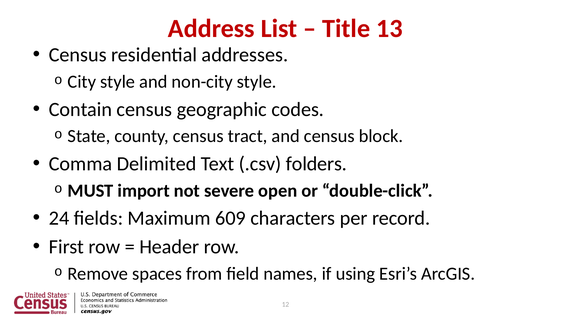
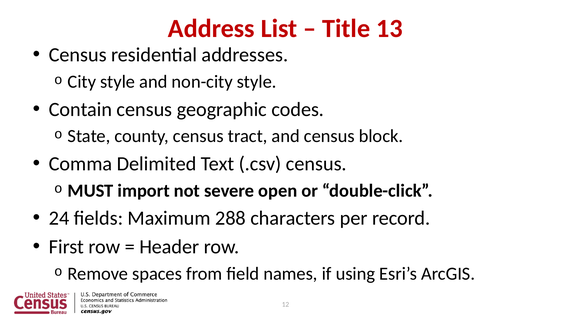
.csv folders: folders -> census (316, 164)
609: 609 -> 288 (231, 218)
